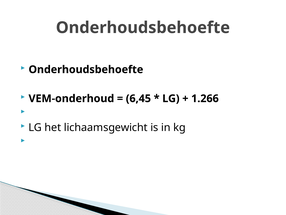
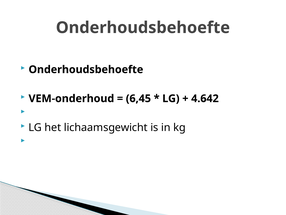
1.266: 1.266 -> 4.642 (205, 98)
